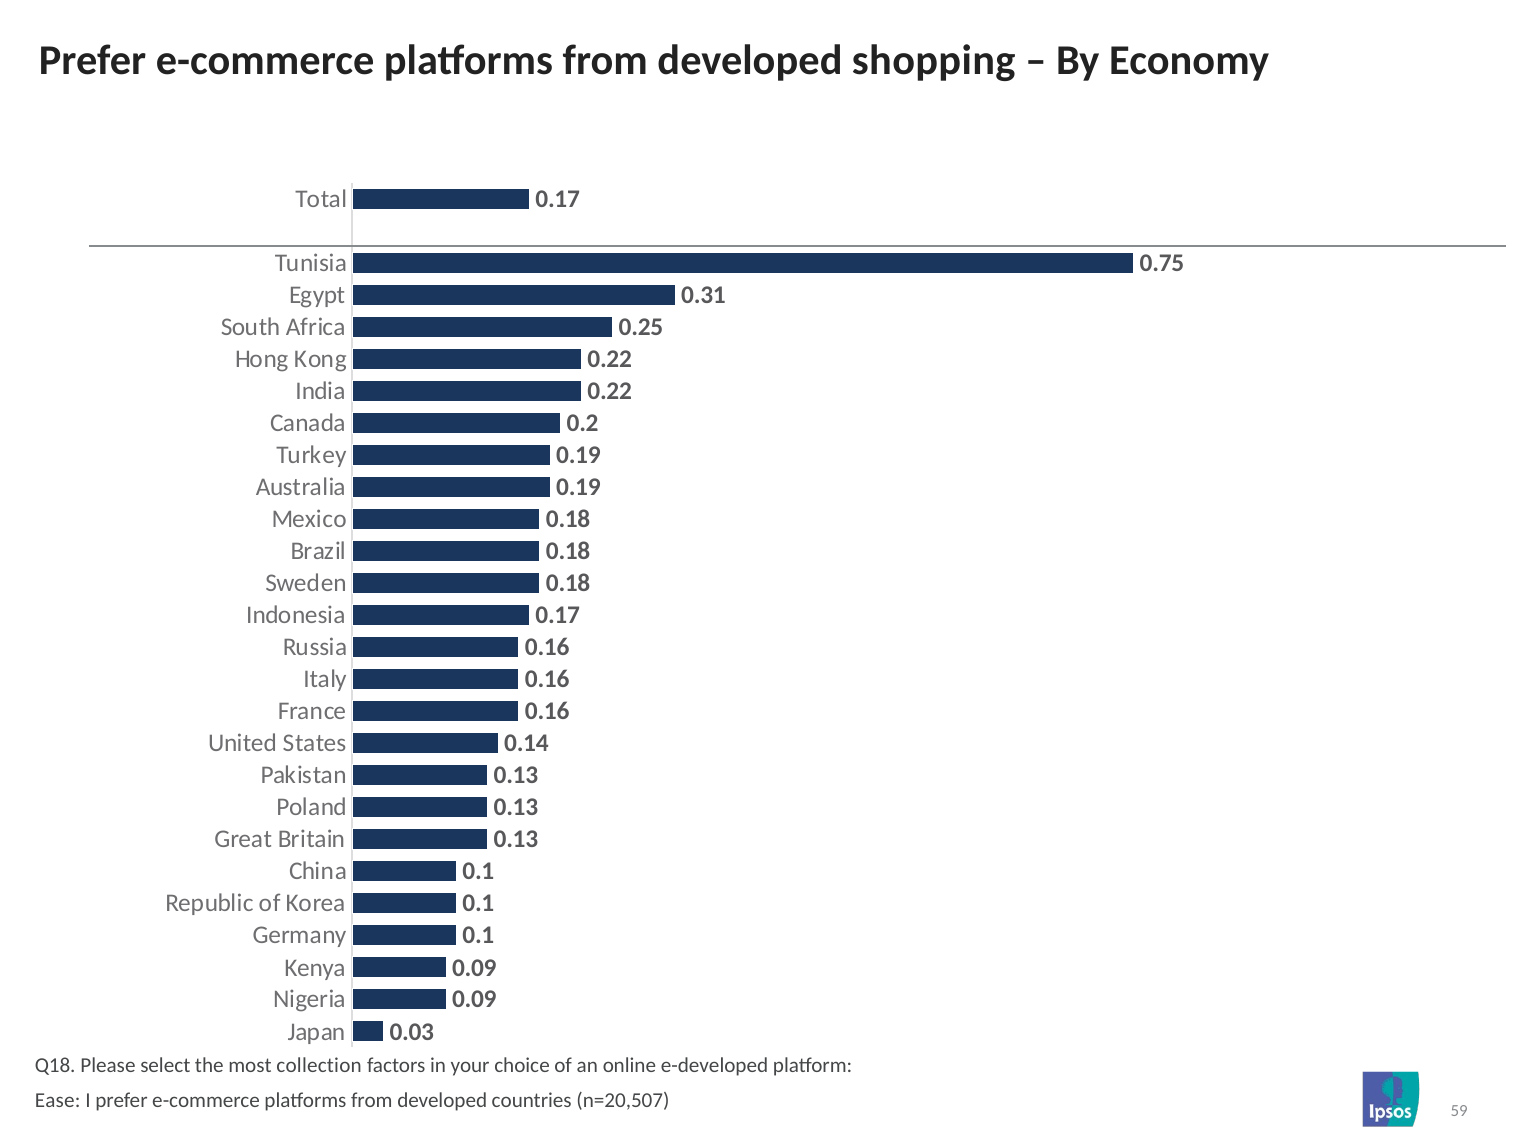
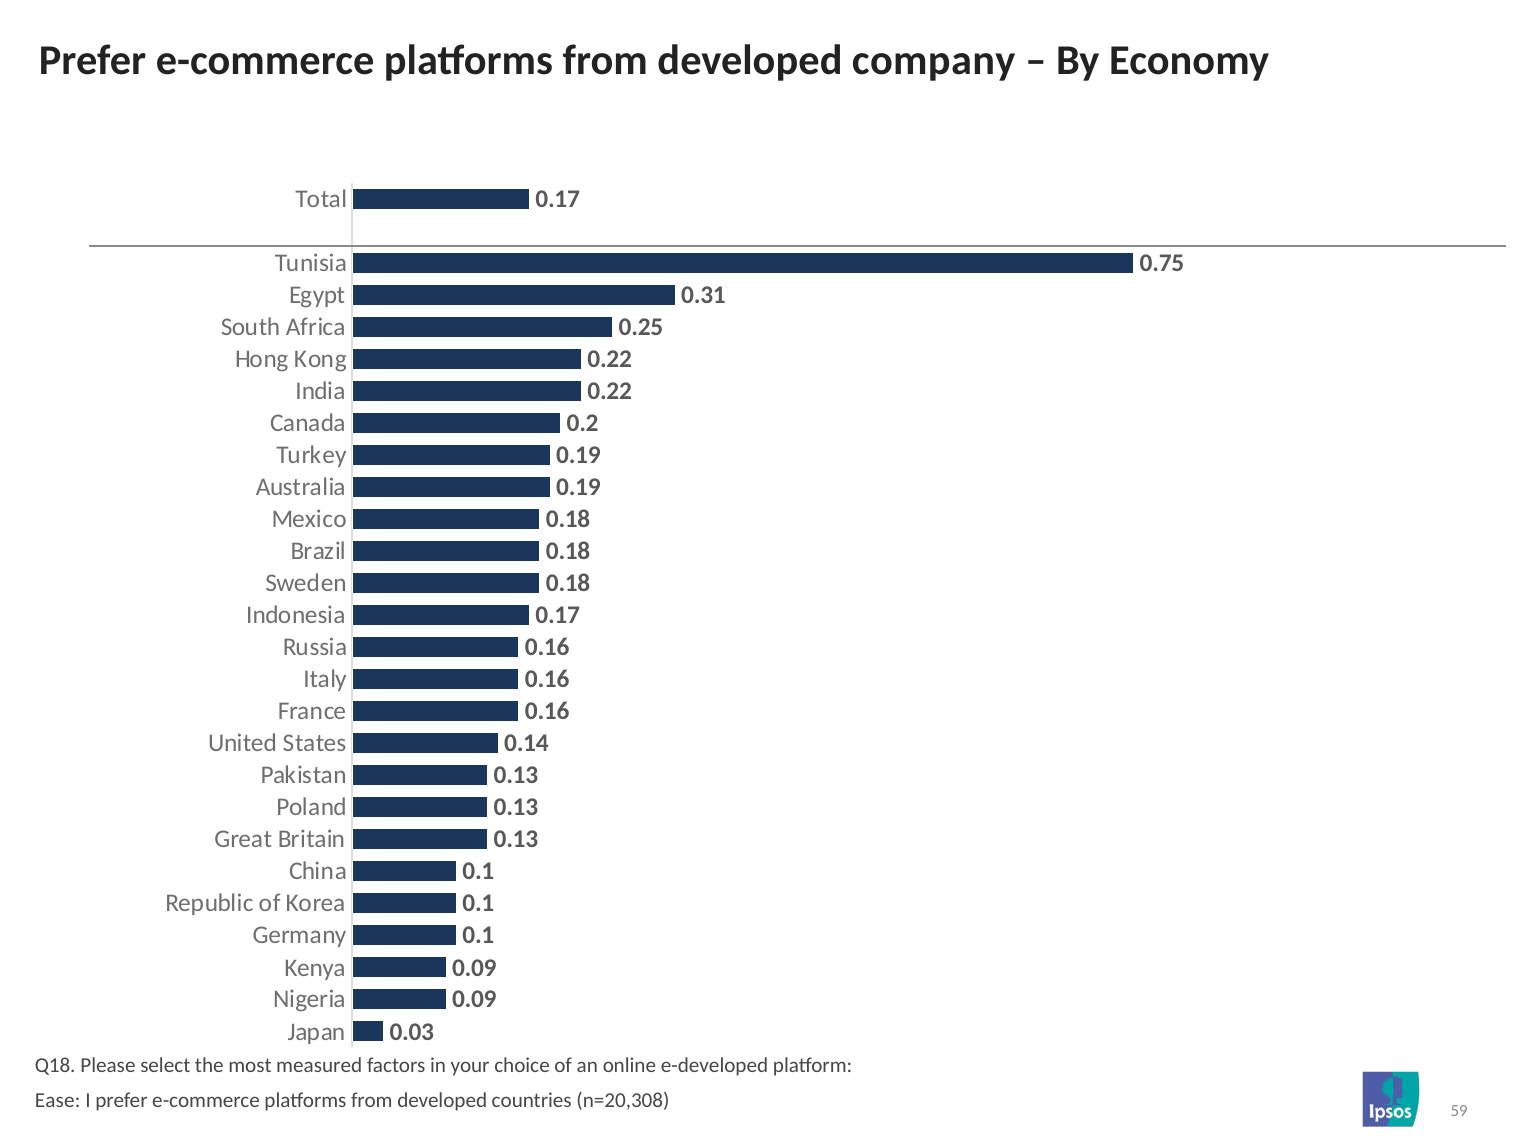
shopping: shopping -> company (934, 61)
collection: collection -> measured (319, 1065)
n=20,507: n=20,507 -> n=20,308 (623, 1100)
